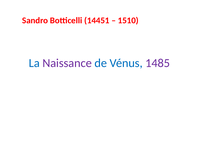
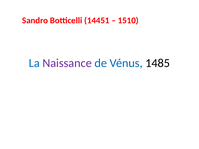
1485 colour: purple -> black (158, 63)
